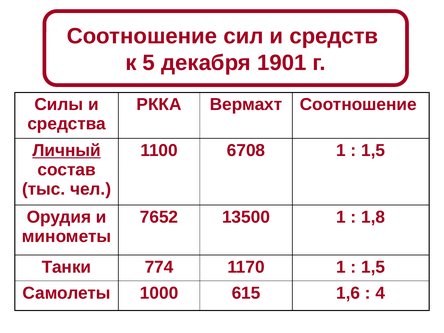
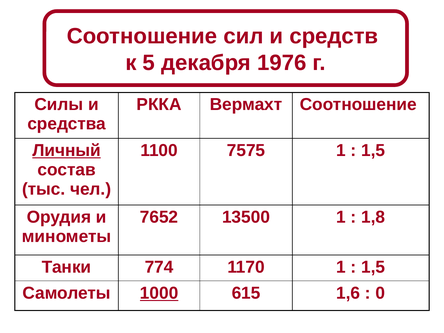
1901: 1901 -> 1976 (282, 63)
6708: 6708 -> 7575 (246, 150)
1000 underline: none -> present (159, 293)
4: 4 -> 0 (380, 293)
